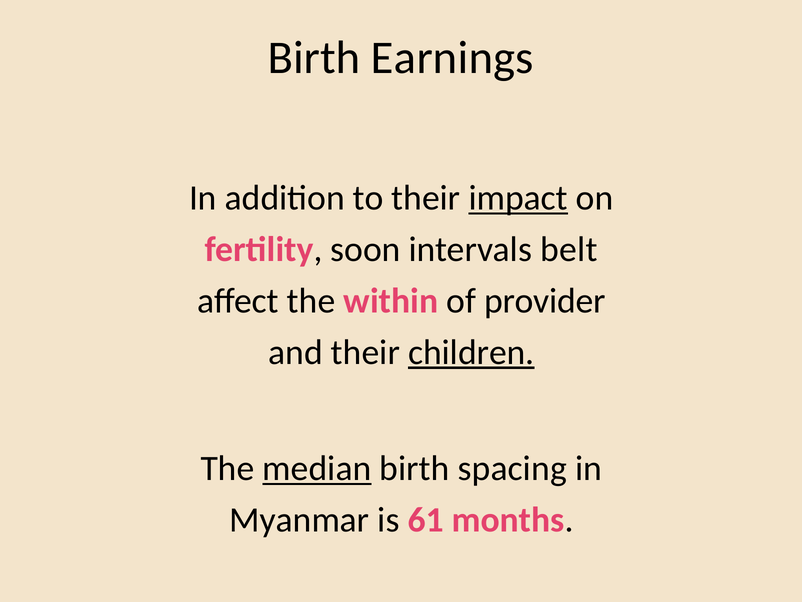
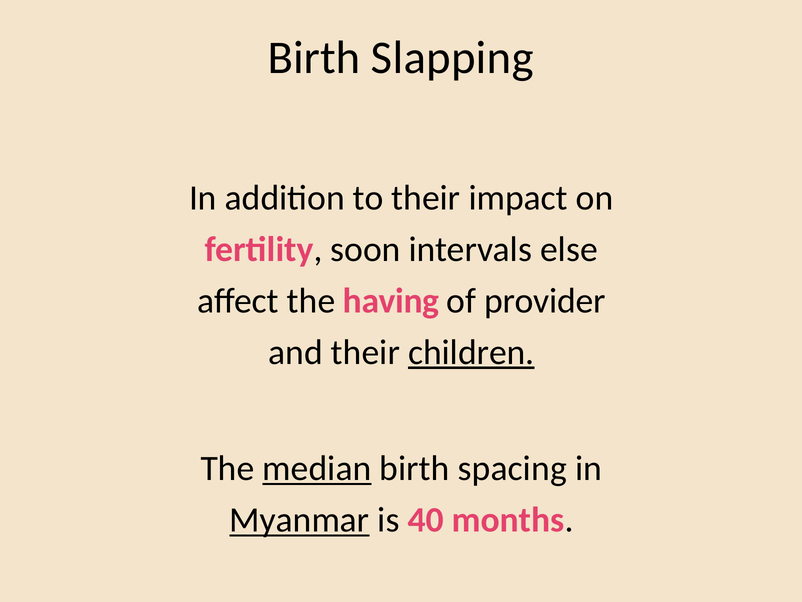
Earnings: Earnings -> Slapping (452, 58)
impact underline: present -> none (518, 198)
belt: belt -> else (569, 249)
within: within -> having (391, 301)
Myanmar underline: none -> present (299, 520)
61: 61 -> 40 (426, 520)
